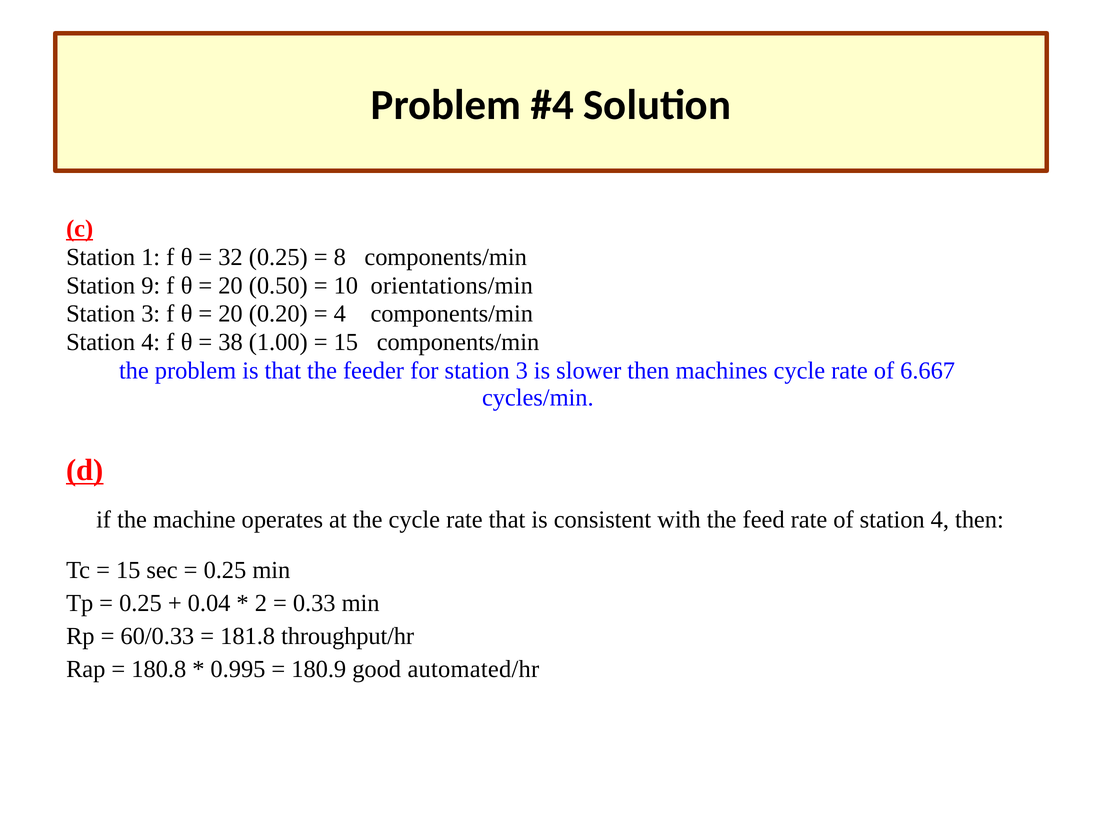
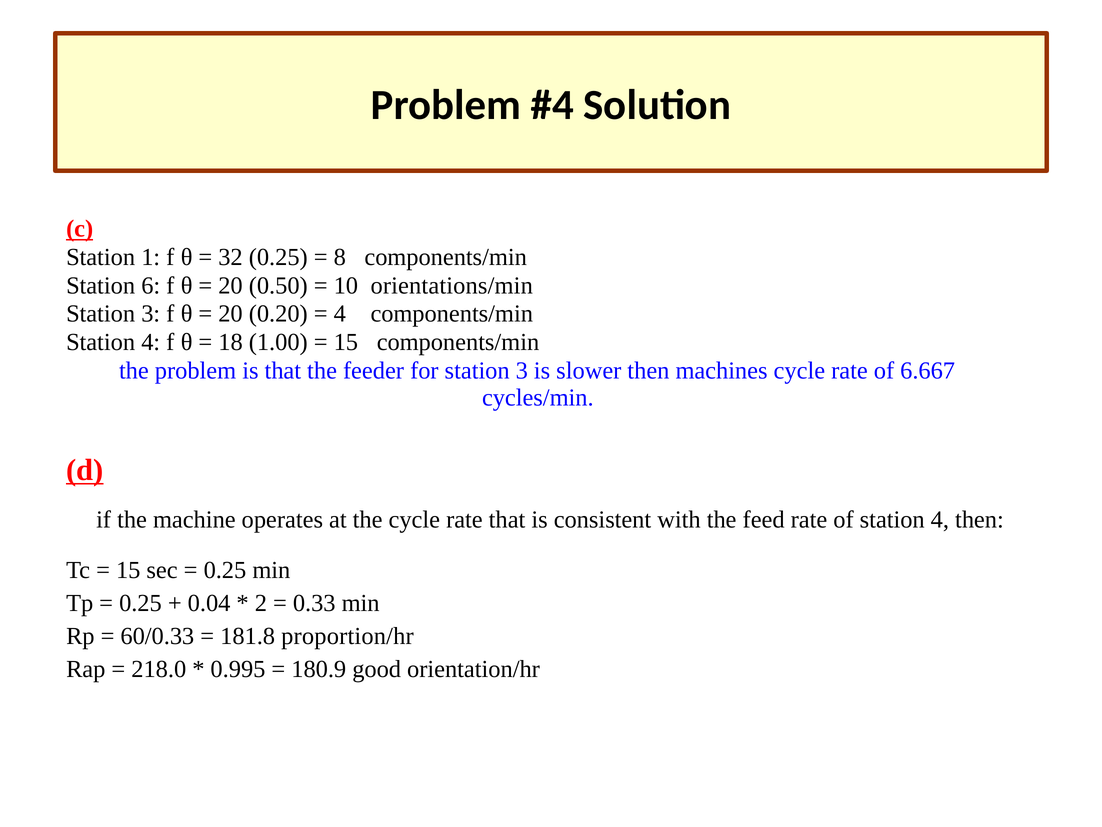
9: 9 -> 6 (151, 285)
38: 38 -> 18 (231, 342)
throughput/hr: throughput/hr -> proportion/hr (347, 636)
180.8: 180.8 -> 218.0 (159, 669)
automated/hr: automated/hr -> orientation/hr (473, 669)
